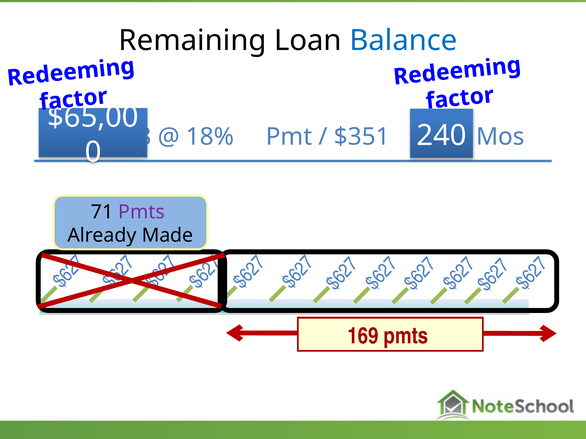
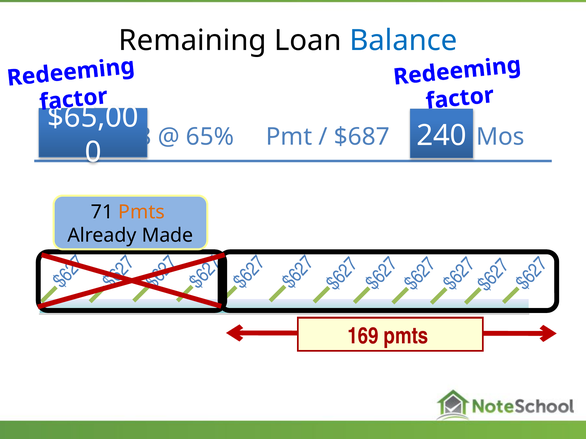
18%: 18% -> 65% (210, 137)
$351: $351 -> $687 (362, 137)
Pmts colour: purple -> orange (142, 212)
